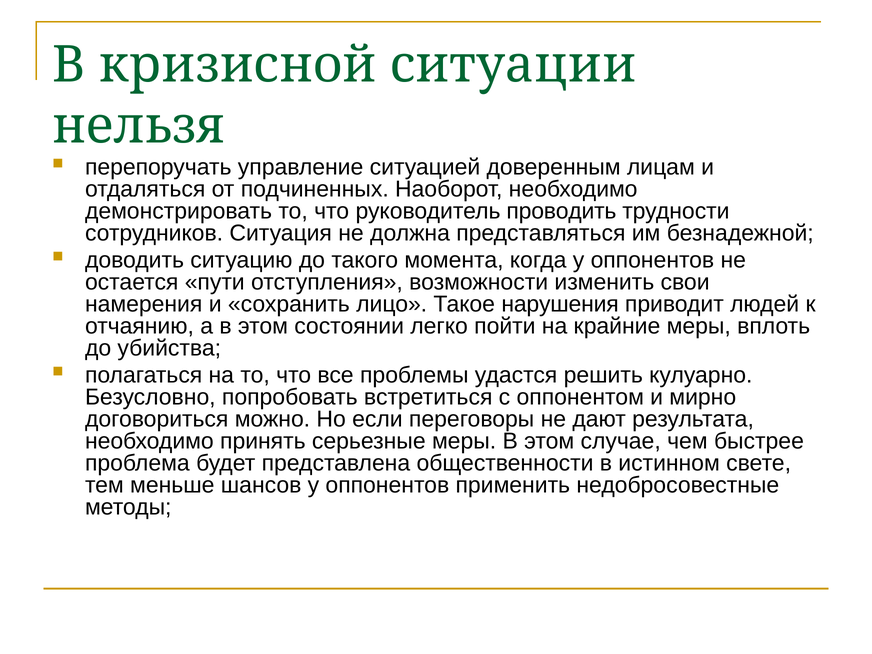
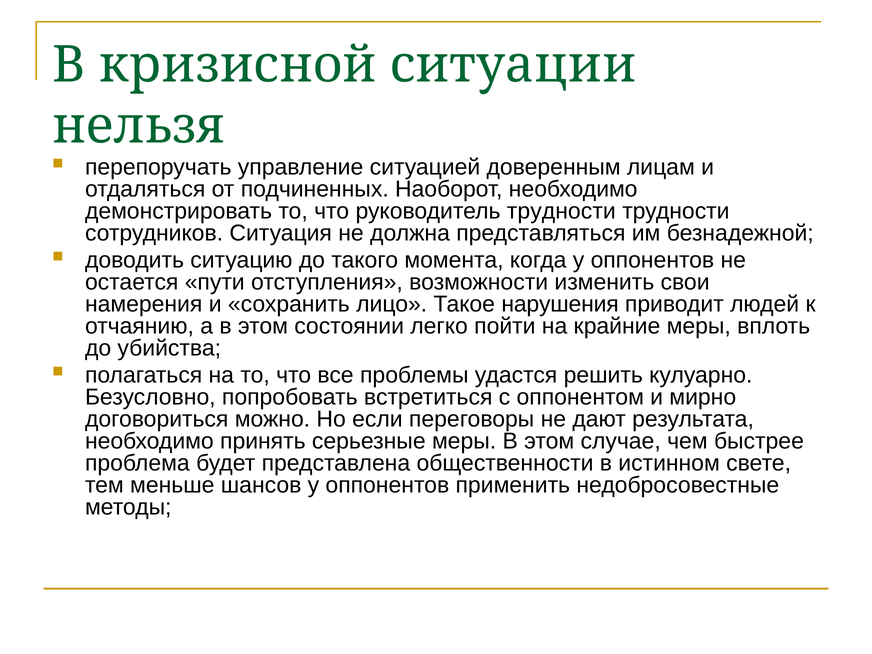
руководитель проводить: проводить -> трудности (561, 211)
